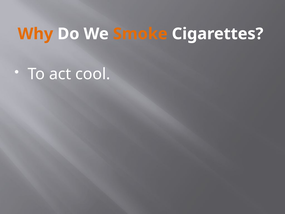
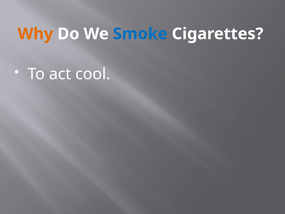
Smoke colour: orange -> blue (140, 34)
